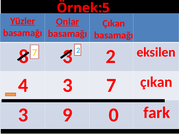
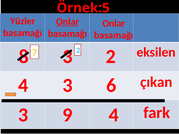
Yüzler underline: present -> none (23, 21)
Çıkan: Çıkan -> Onlar (114, 23)
3 7: 7 -> 6 (111, 86)
9 0: 0 -> 4 (114, 115)
